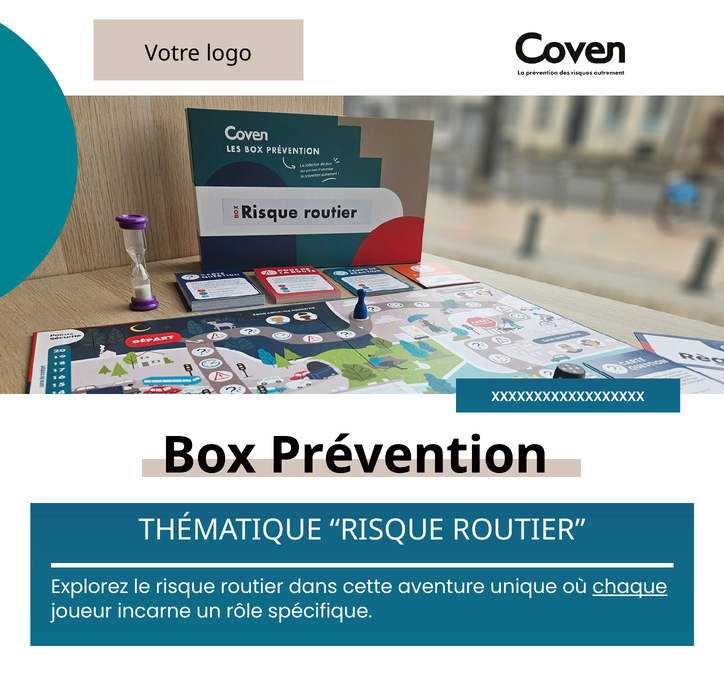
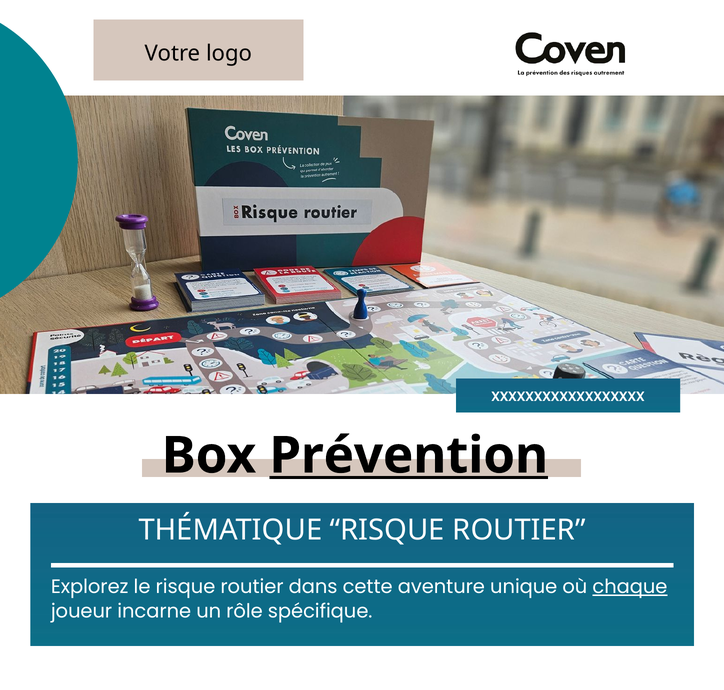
Prévention underline: none -> present (409, 456)
